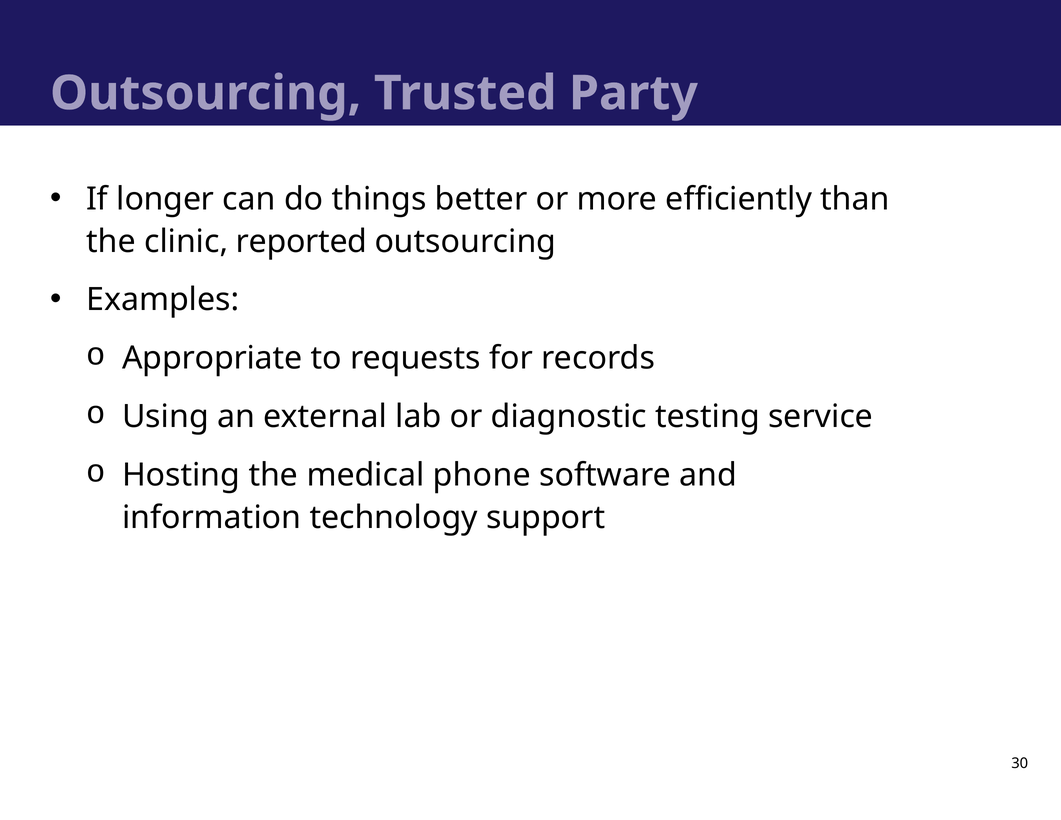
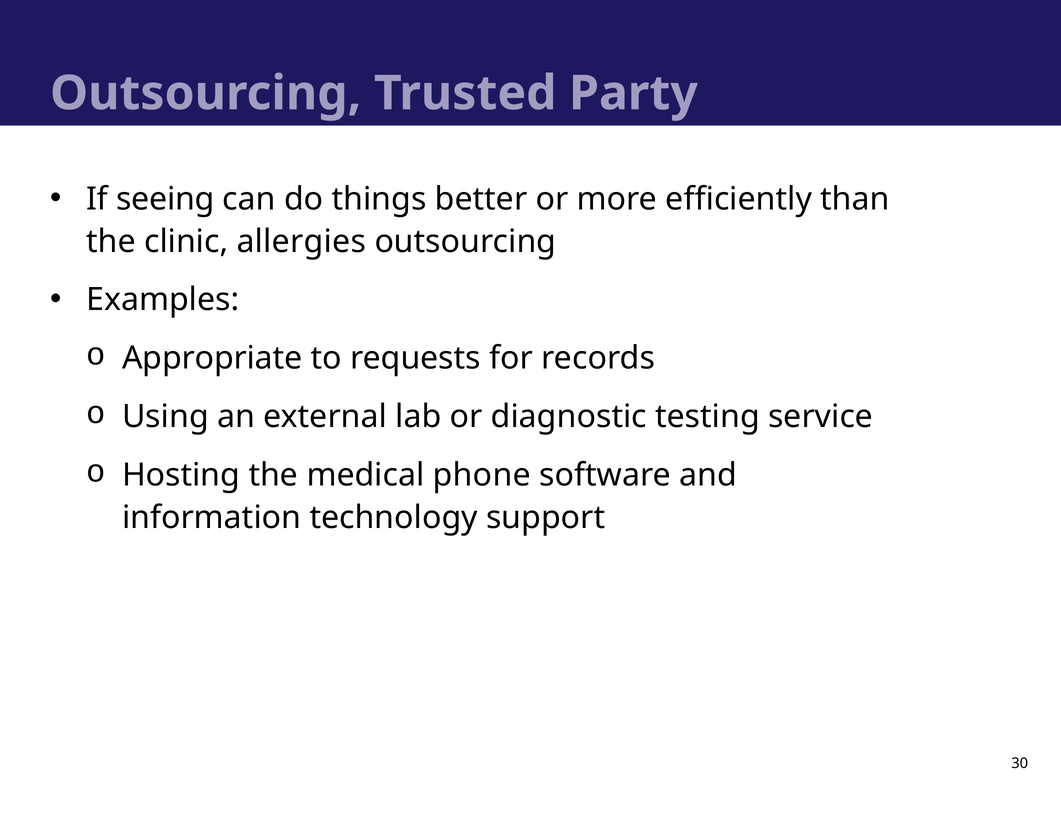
longer: longer -> seeing (165, 199)
reported: reported -> allergies (301, 241)
